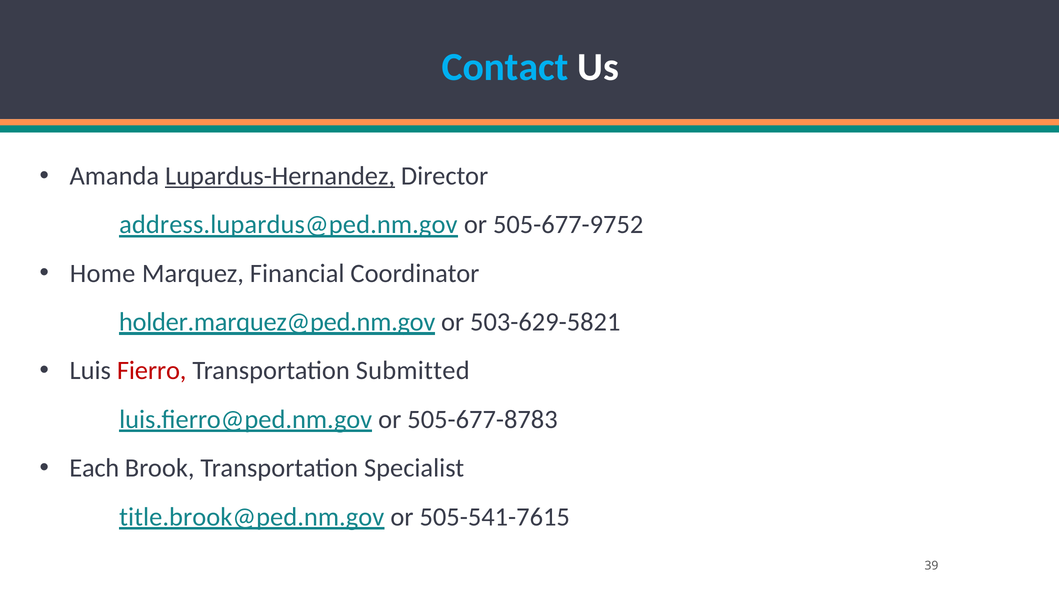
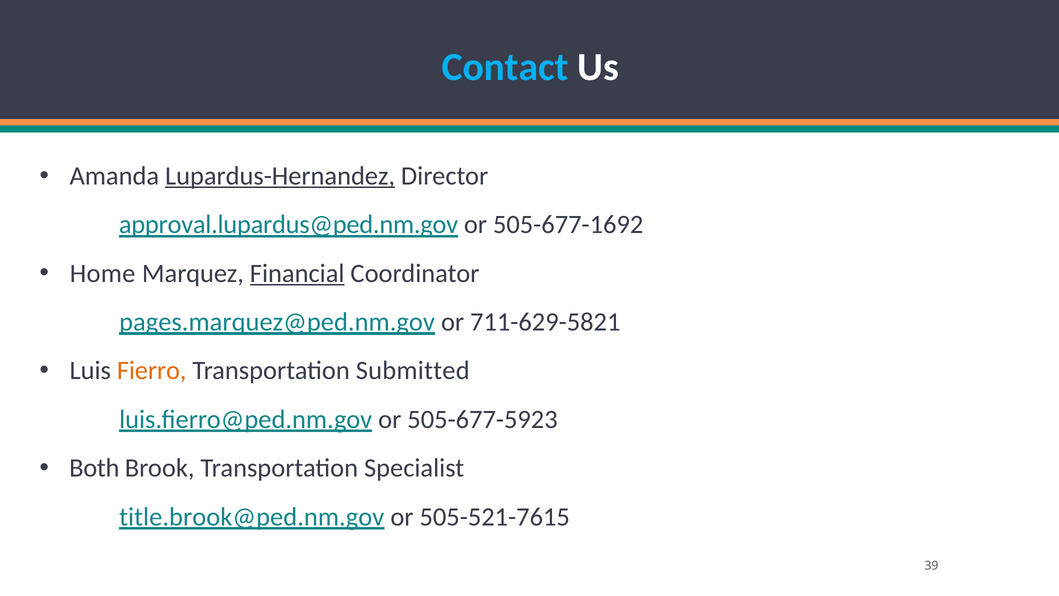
address.lupardus@ped.nm.gov: address.lupardus@ped.nm.gov -> approval.lupardus@ped.nm.gov (289, 225)
505-677-9752: 505-677-9752 -> 505-677-1692 (568, 225)
Financial underline: none -> present (297, 273)
holder.marquez@ped.nm.gov: holder.marquez@ped.nm.gov -> pages.marquez@ped.nm.gov (277, 322)
503-629-5821: 503-629-5821 -> 711-629-5821 (545, 322)
Fierro colour: red -> orange (152, 370)
505-677-8783: 505-677-8783 -> 505-677-5923 (483, 419)
Each: Each -> Both (94, 468)
505-541-7615: 505-541-7615 -> 505-521-7615 (495, 517)
